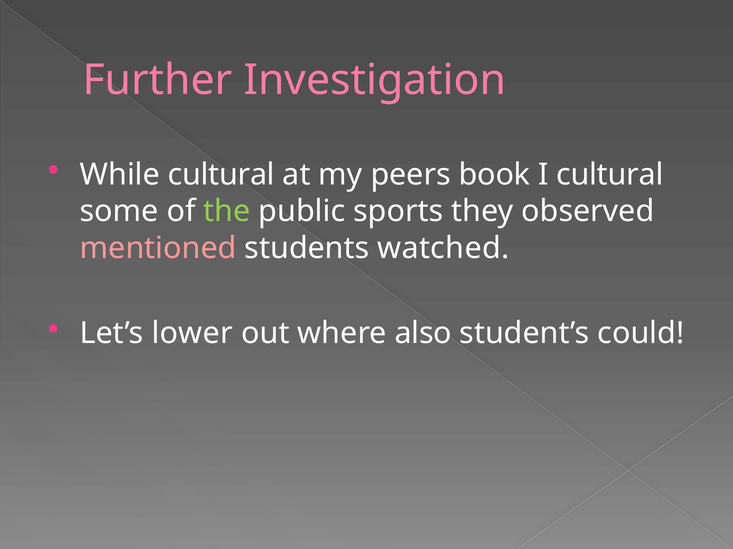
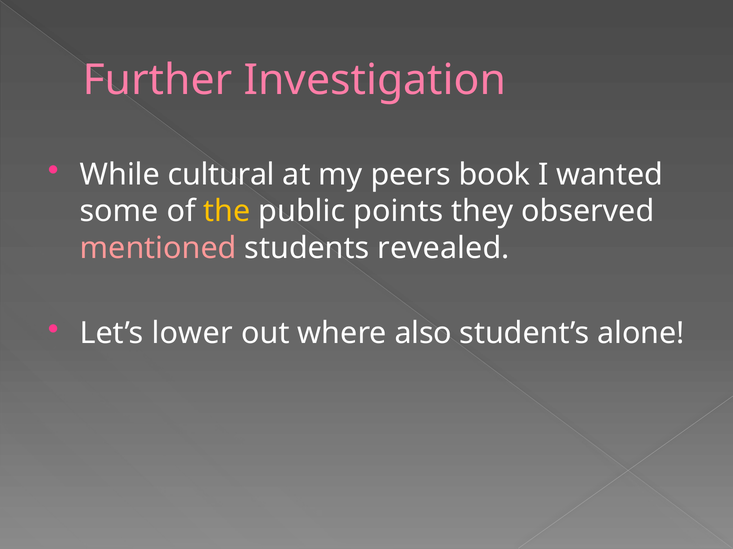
I cultural: cultural -> wanted (610, 175)
the colour: light green -> yellow (227, 212)
sports: sports -> points (398, 212)
watched: watched -> revealed (444, 248)
could: could -> alone (641, 334)
